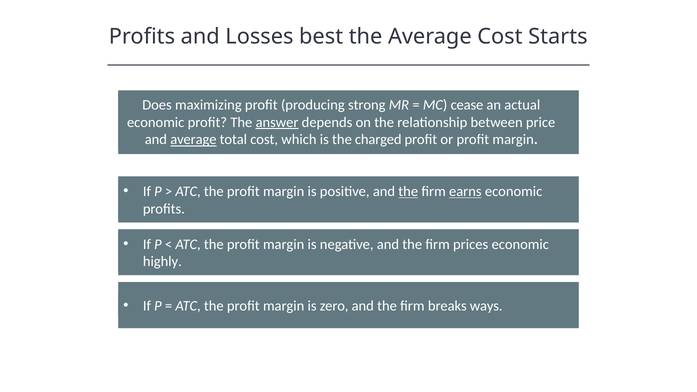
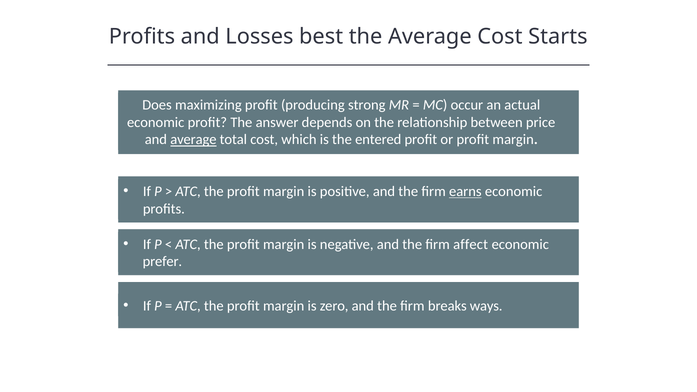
cease: cease -> occur (467, 105)
answer underline: present -> none (277, 122)
charged: charged -> entered (378, 140)
the underline: present -> none (408, 191)
prices: prices -> affect (471, 244)
highly: highly -> prefer (162, 262)
